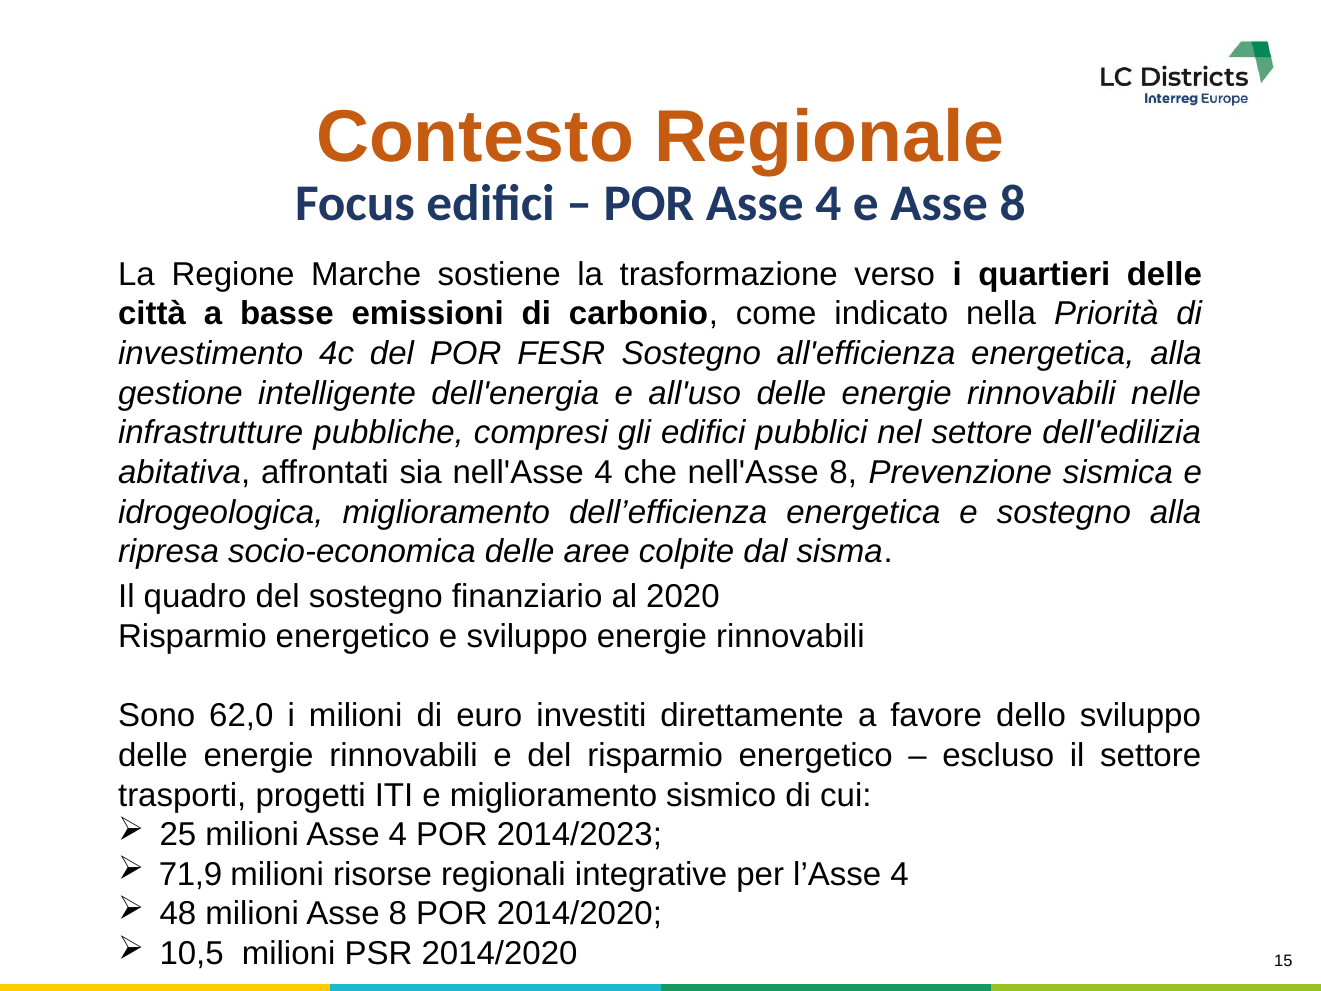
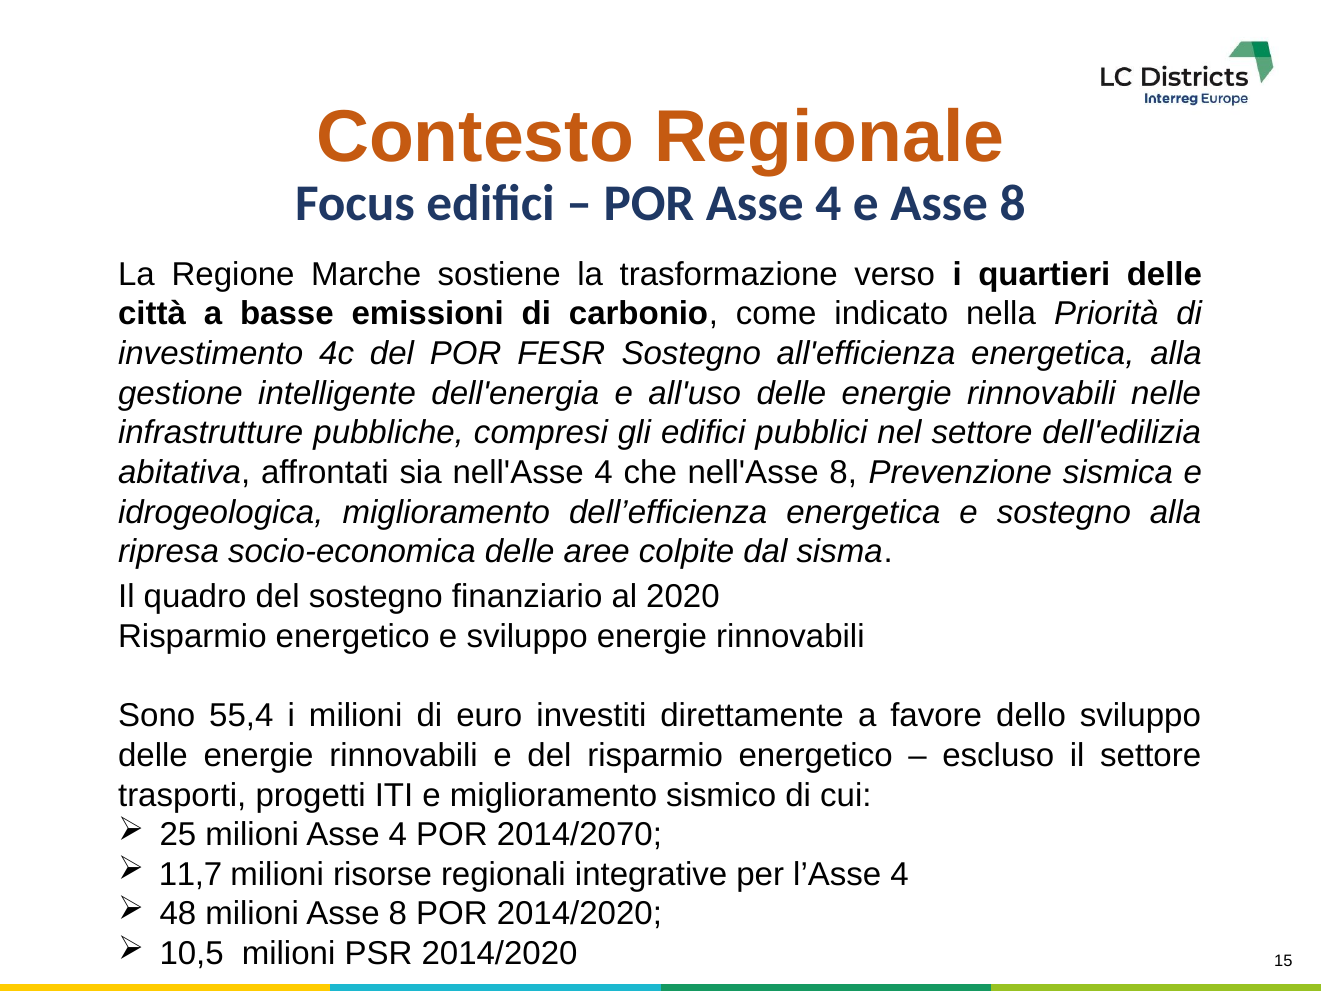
62,0: 62,0 -> 55,4 (241, 716)
2014/2023: 2014/2023 -> 2014/2070 (579, 835)
71,9: 71,9 -> 11,7 (191, 874)
